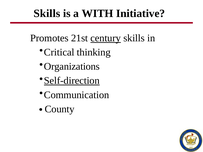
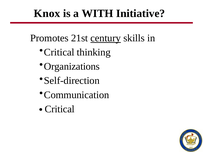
Skills: Skills -> Knox (47, 13)
Self-direction underline: present -> none (72, 81)
County: County -> Critical (60, 109)
